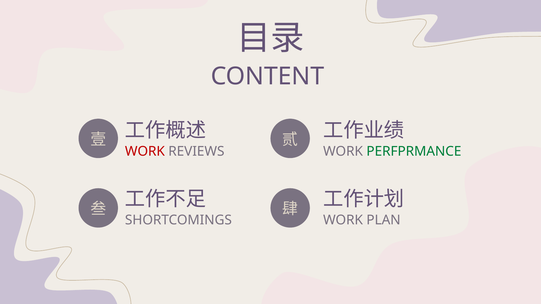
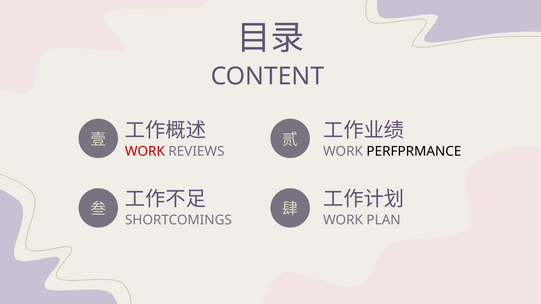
PERFPRMANCE colour: green -> black (414, 151)
